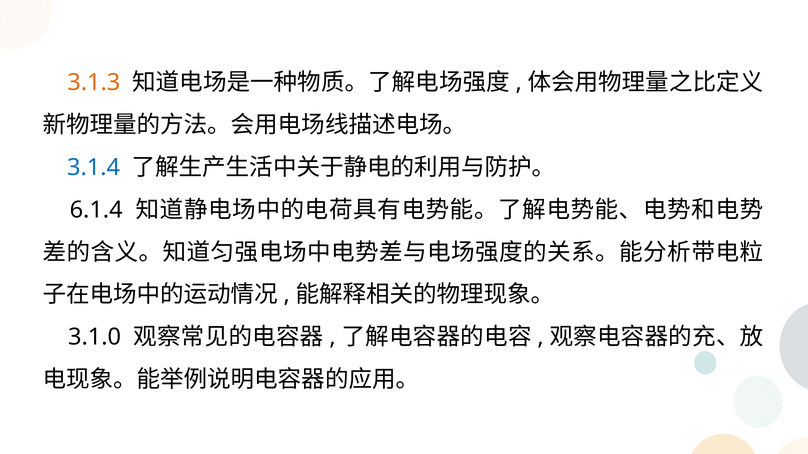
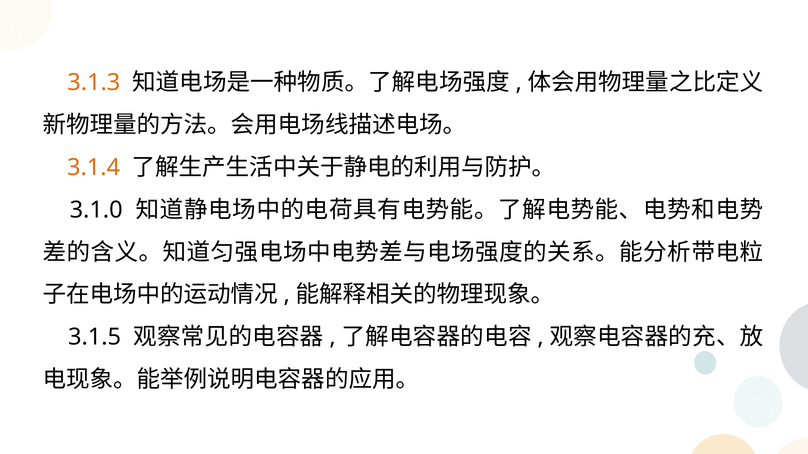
3.1.4 colour: blue -> orange (94, 168)
6.1.4: 6.1.4 -> 3.1.0 (96, 210)
3.1.0: 3.1.0 -> 3.1.5 (95, 337)
